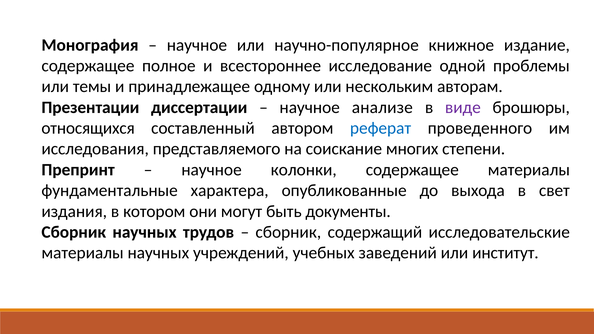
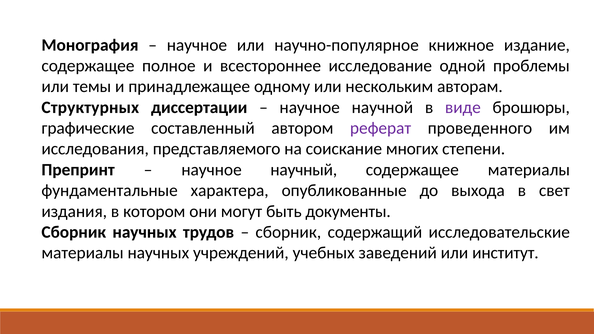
Презентации: Презентации -> Структурных (90, 107)
анализе: анализе -> научной (382, 107)
относящихся: относящихся -> графические (88, 128)
реферат colour: blue -> purple (381, 128)
колонки: колонки -> научный (304, 170)
